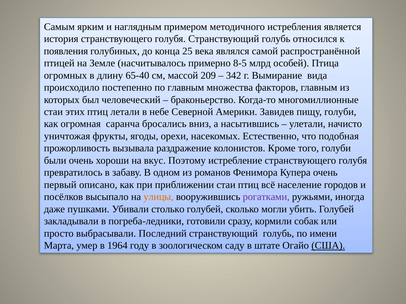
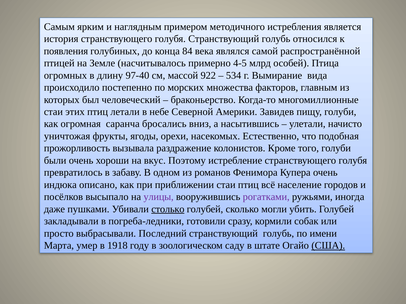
25: 25 -> 84 (187, 51)
8-5: 8-5 -> 4-5 (240, 63)
65-40: 65-40 -> 97-40 (137, 75)
209: 209 -> 922 (208, 75)
342: 342 -> 534 (234, 75)
по главным: главным -> морских (186, 88)
первый: первый -> индюка (60, 185)
улицы colour: orange -> purple (159, 197)
столько underline: none -> present (168, 209)
1964: 1964 -> 1918 (117, 246)
